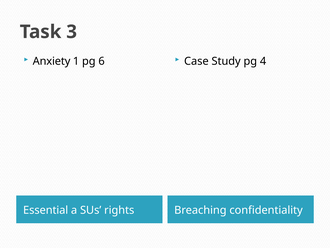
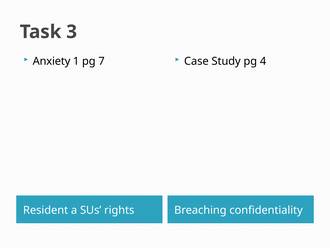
6: 6 -> 7 (102, 61)
Essential: Essential -> Resident (46, 210)
